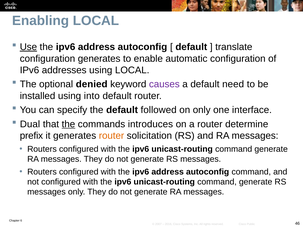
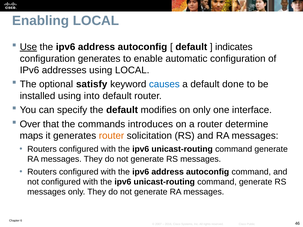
translate: translate -> indicates (234, 47)
denied: denied -> satisfy (92, 84)
causes colour: purple -> blue (164, 84)
need: need -> done (233, 84)
followed: followed -> modifies (159, 110)
Dual: Dual -> Over (30, 124)
the underline: present -> none (68, 124)
prefix: prefix -> maps (31, 136)
